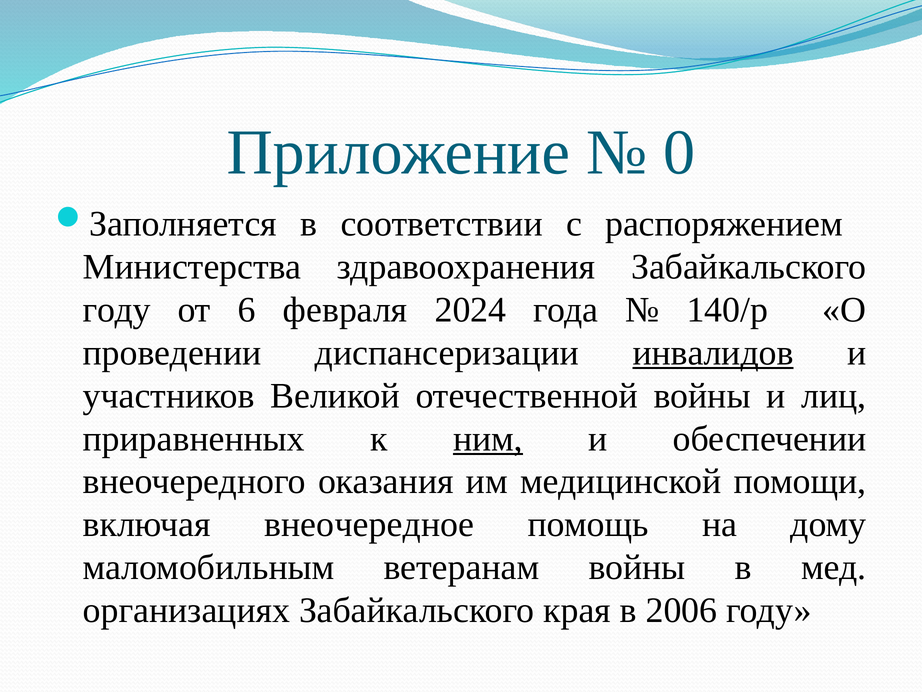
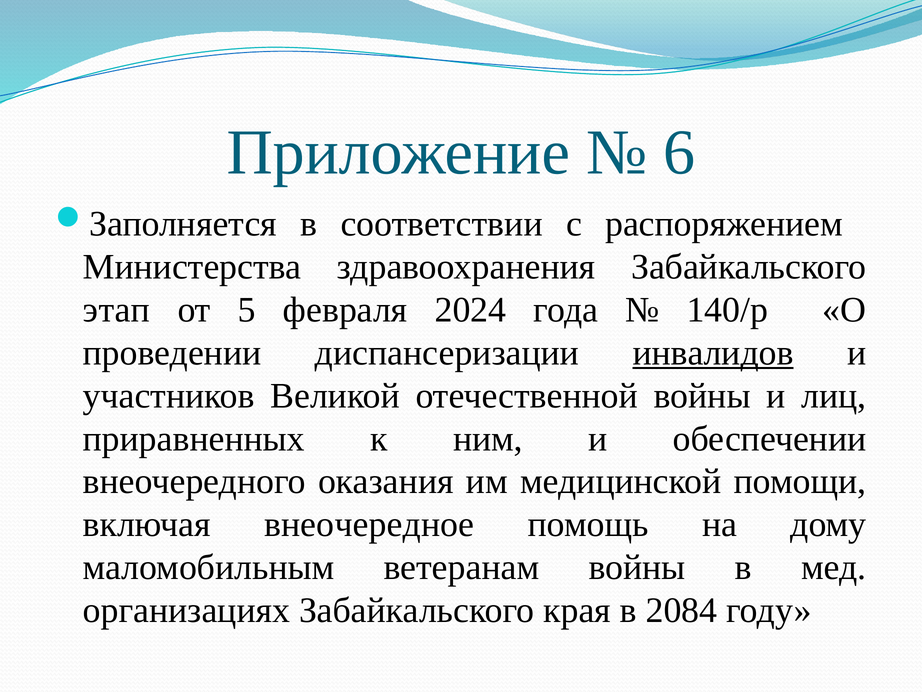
0: 0 -> 6 (679, 152)
году: году -> этап (116, 310)
6: 6 -> 5 (247, 310)
ним underline: present -> none (488, 438)
2006: 2006 -> 2084 (681, 610)
